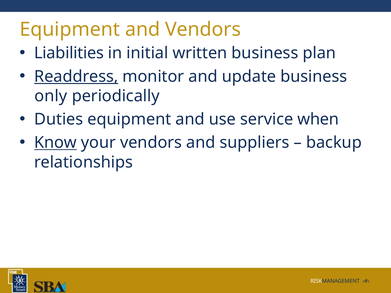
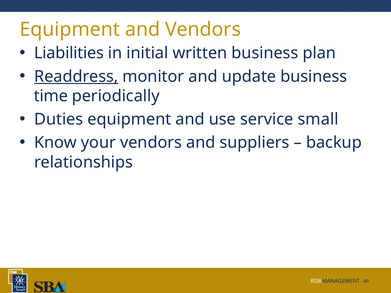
only: only -> time (51, 96)
when: when -> small (318, 119)
Know underline: present -> none (55, 143)
